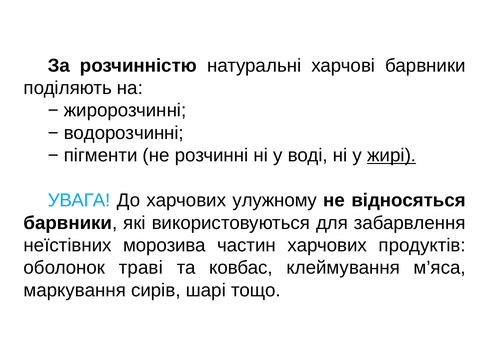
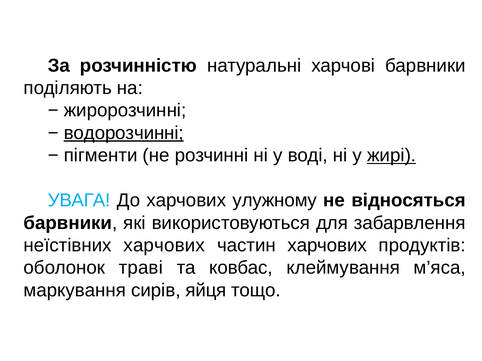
водорозчинні underline: none -> present (124, 133)
неїстівних морозива: морозива -> харчових (164, 246)
шарі: шарі -> яйця (206, 291)
